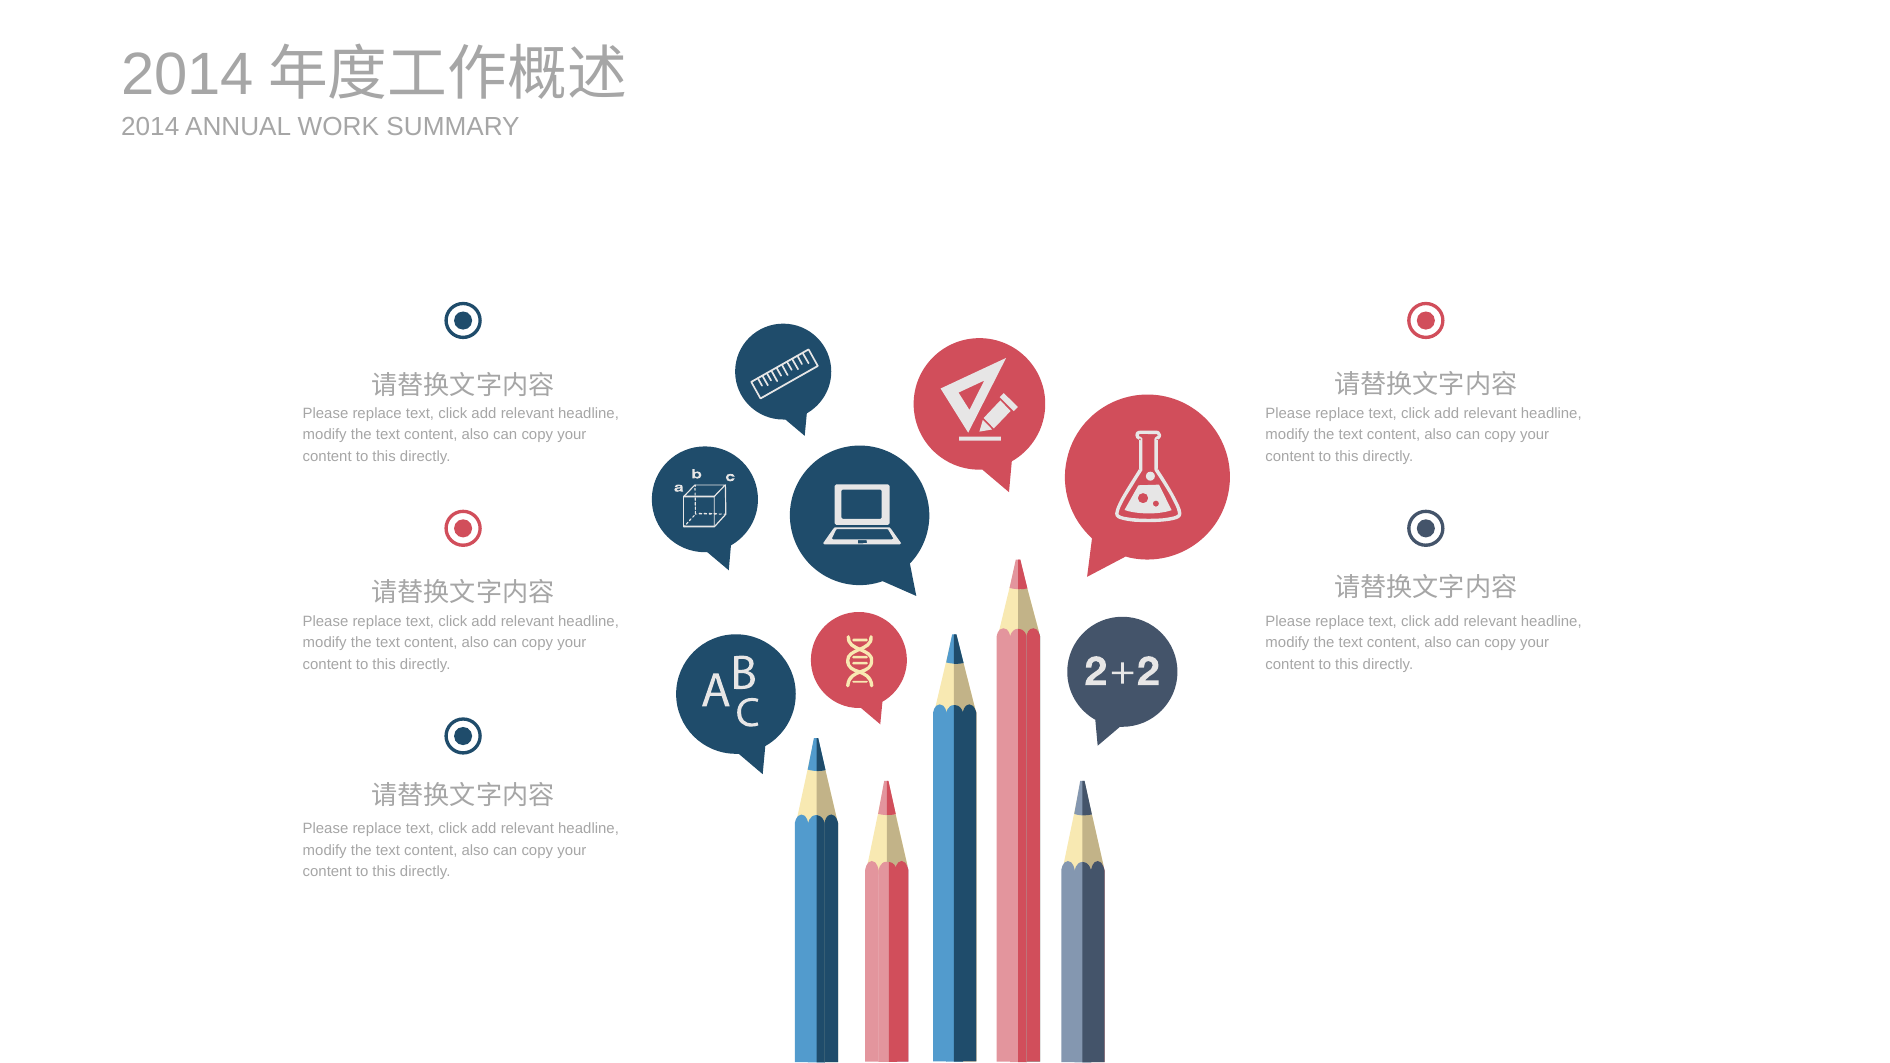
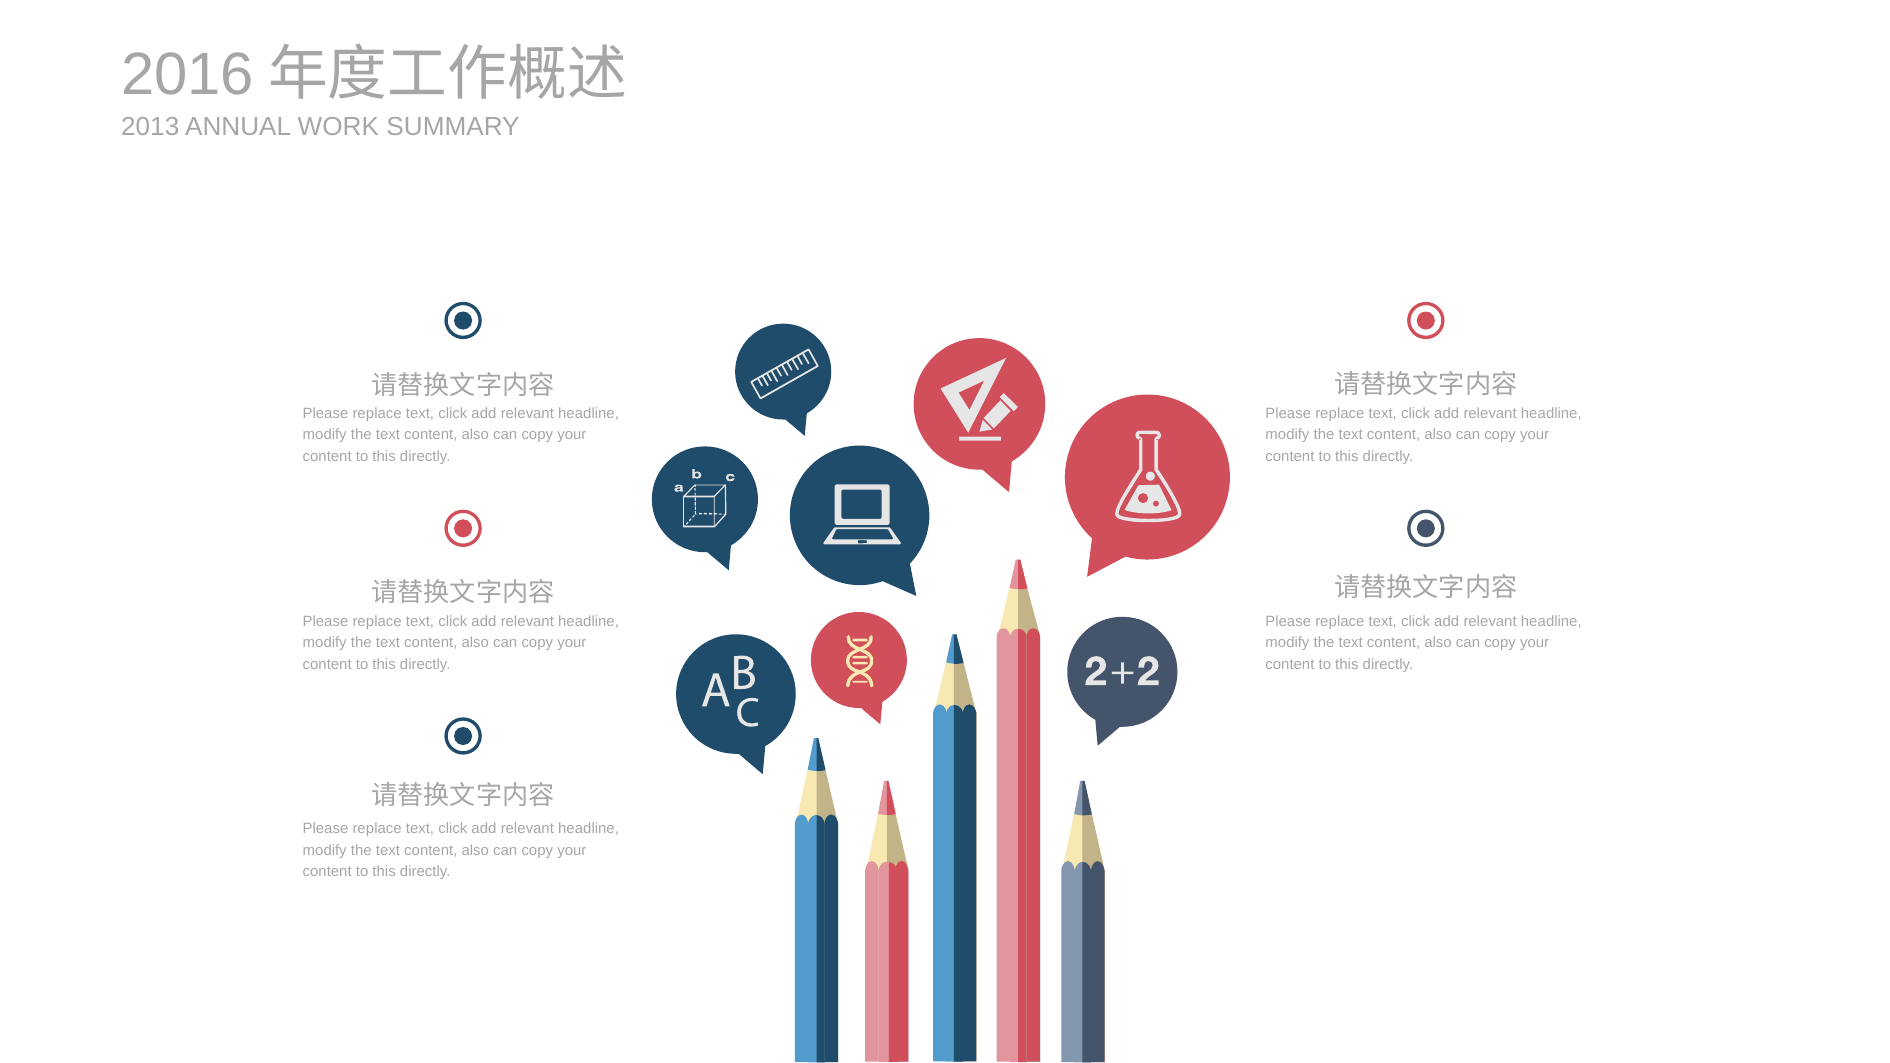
2014: 2014 -> 2016 (187, 75)
2014: 2014 -> 2013 (150, 127)
